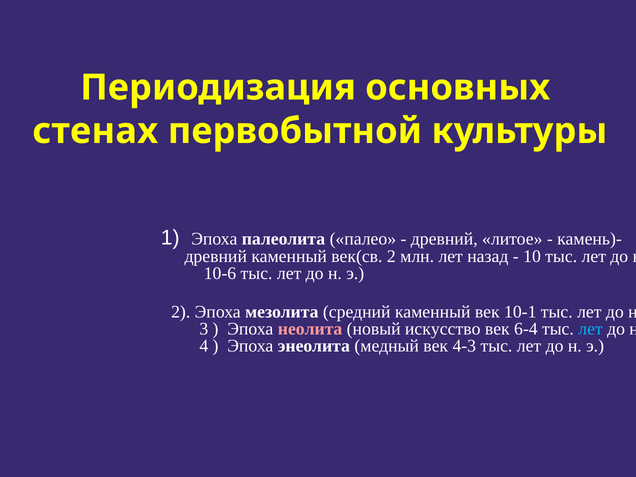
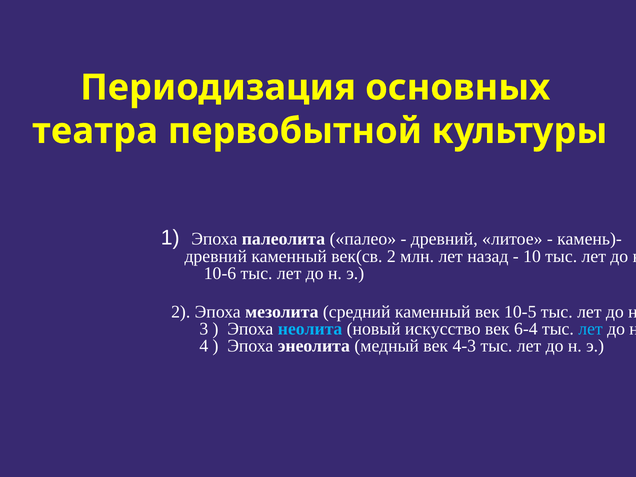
стенах: стенах -> театра (95, 131)
10-1: 10-1 -> 10-5 (520, 312)
неолита colour: pink -> light blue (310, 329)
